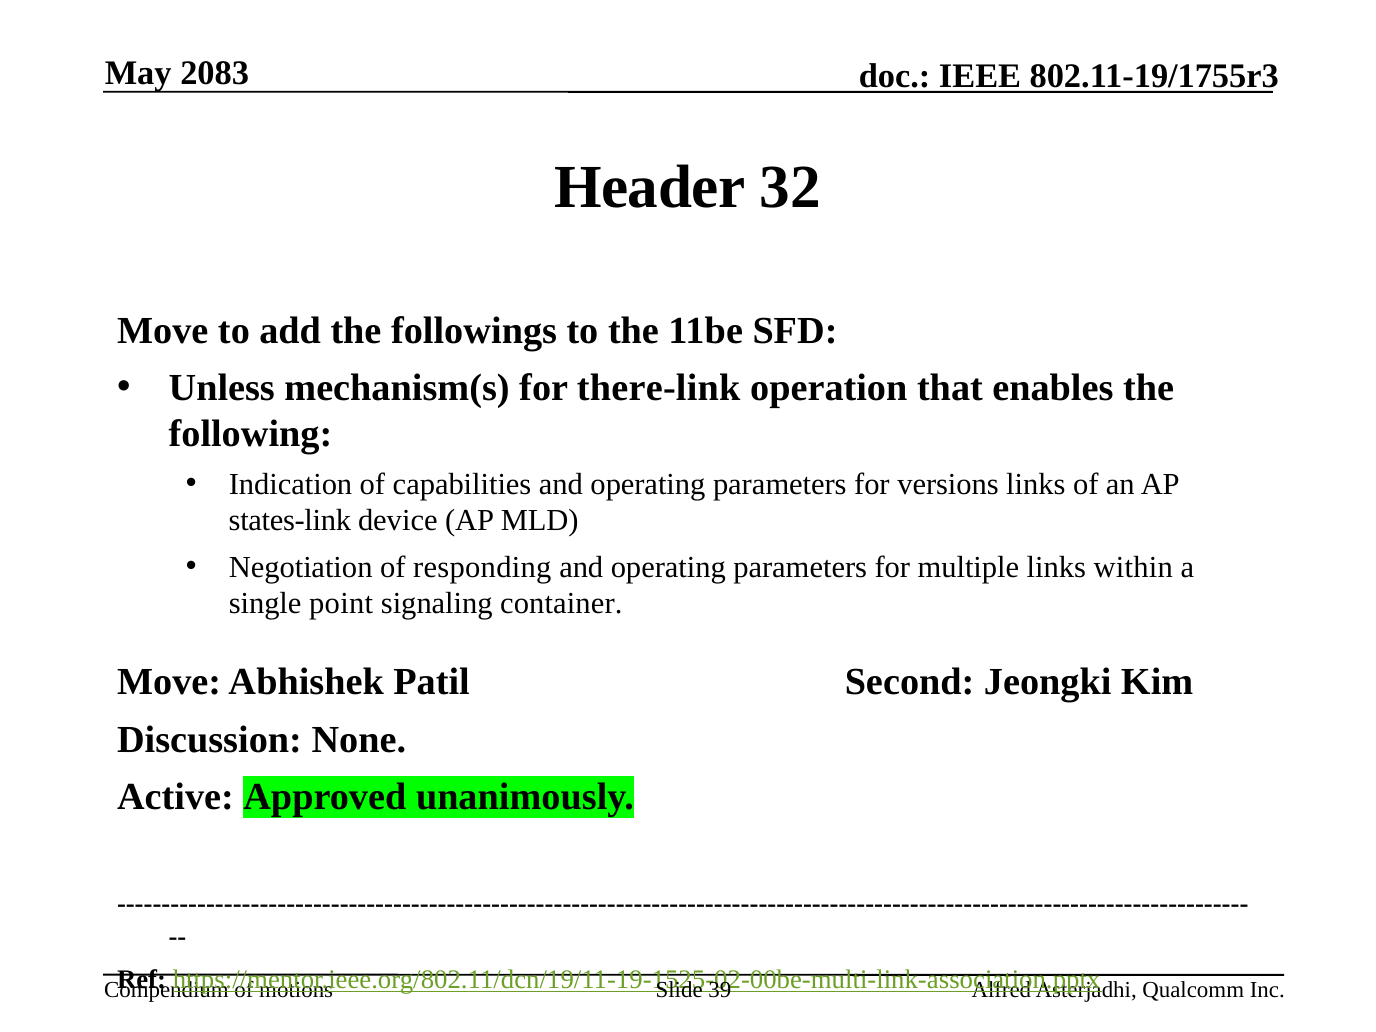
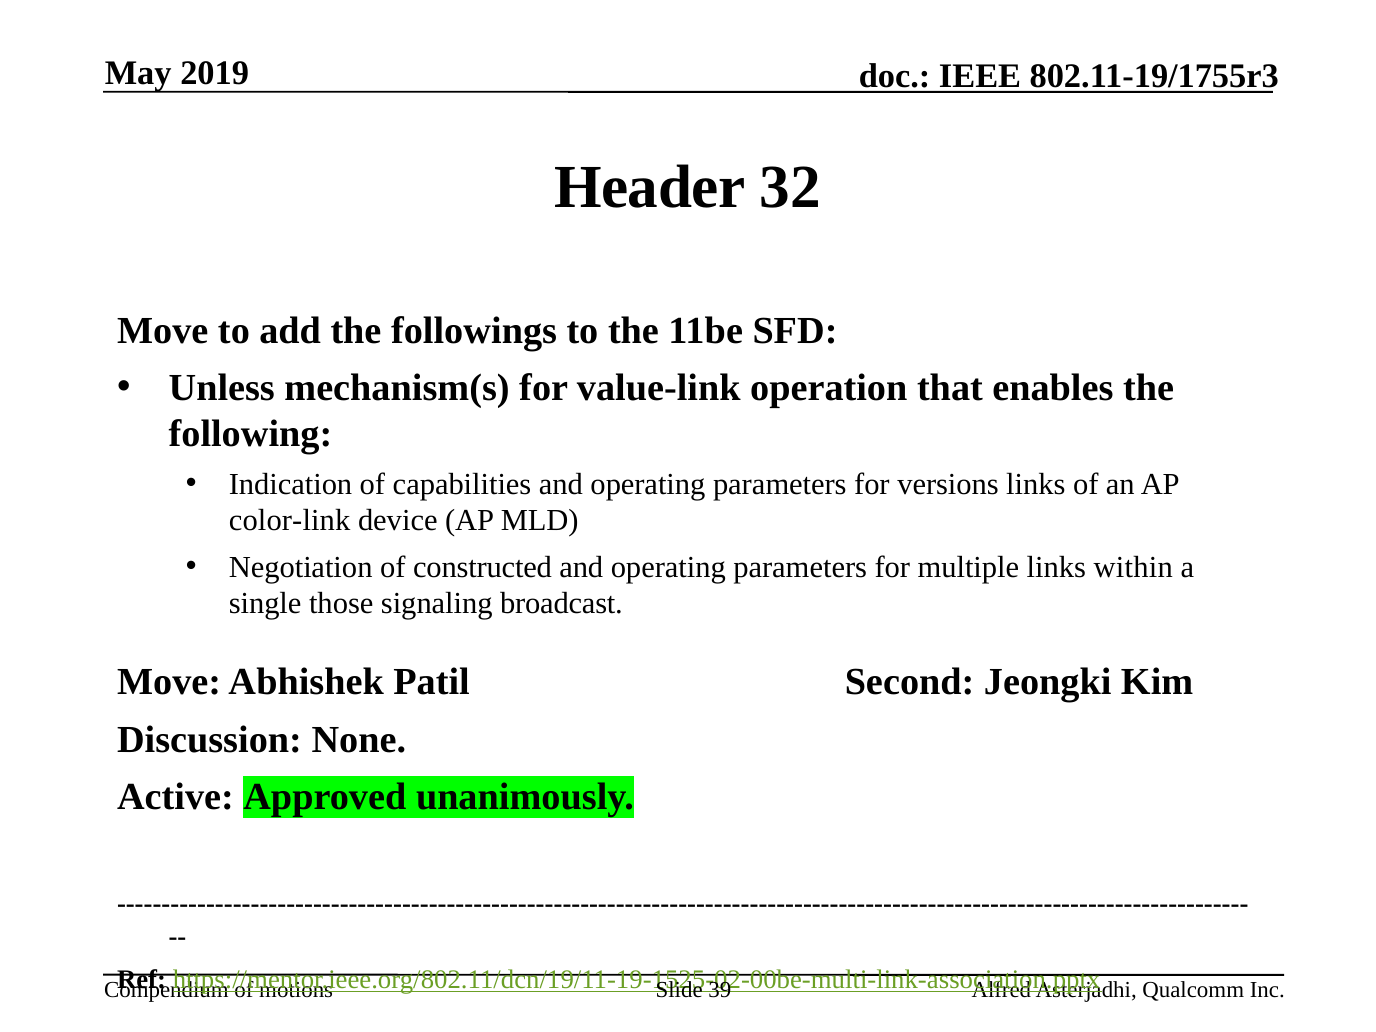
2083: 2083 -> 2019 (215, 73)
there-link: there-link -> value-link (659, 388)
states-link: states-link -> color-link (290, 521)
responding: responding -> constructed (483, 567)
point: point -> those (341, 604)
container: container -> broadcast (561, 604)
